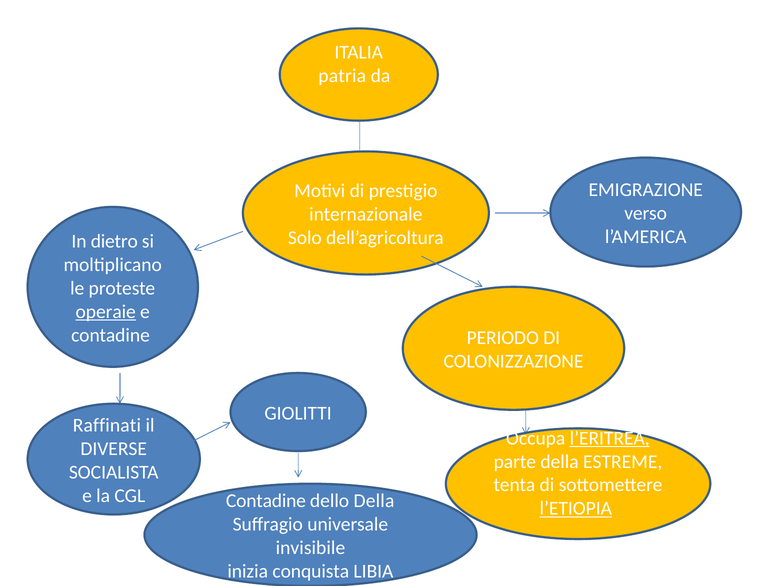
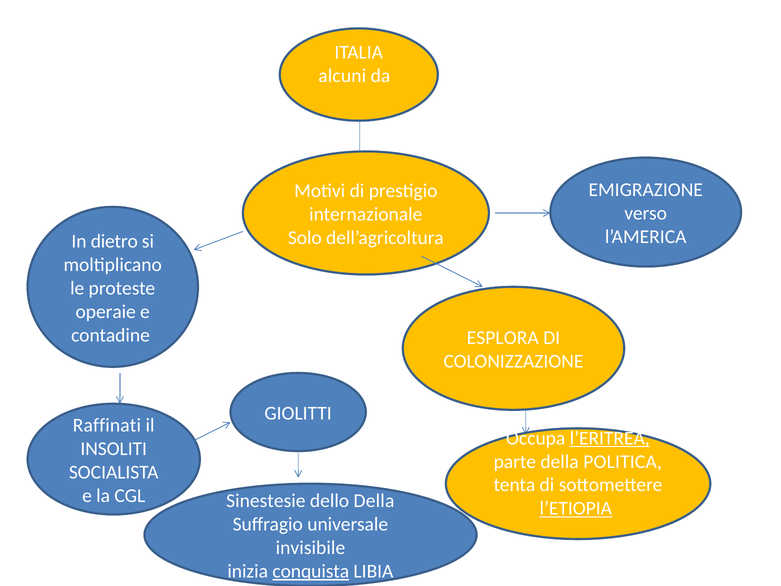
patria: patria -> alcuni (342, 76)
operaie underline: present -> none (106, 312)
PERIODO: PERIODO -> ESPLORA (503, 338)
DIVERSE: DIVERSE -> INSOLITI (114, 449)
ESTREME: ESTREME -> POLITICA (623, 461)
Contadine: Contadine -> Sinestesie (266, 501)
conquista underline: none -> present (311, 571)
